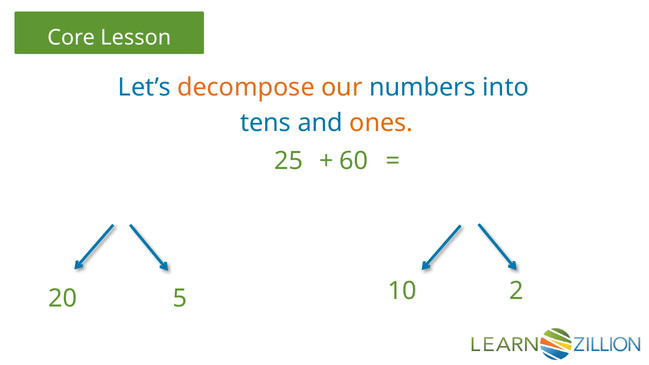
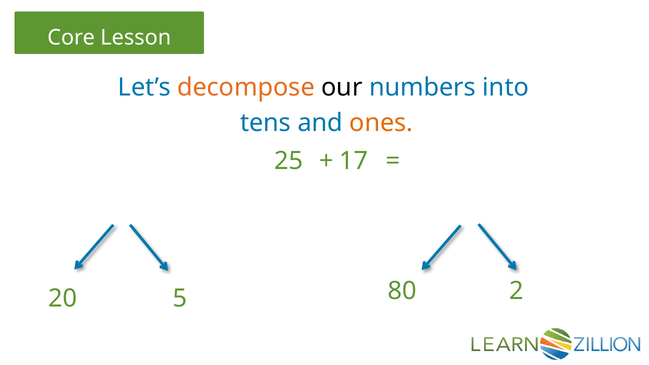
our colour: orange -> black (342, 87)
60: 60 -> 17 (354, 161)
10: 10 -> 80 (402, 291)
